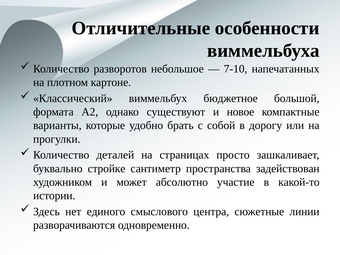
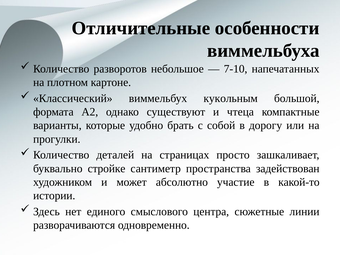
бюджетное: бюджетное -> кукольным (231, 98)
новое: новое -> чтеца (240, 112)
